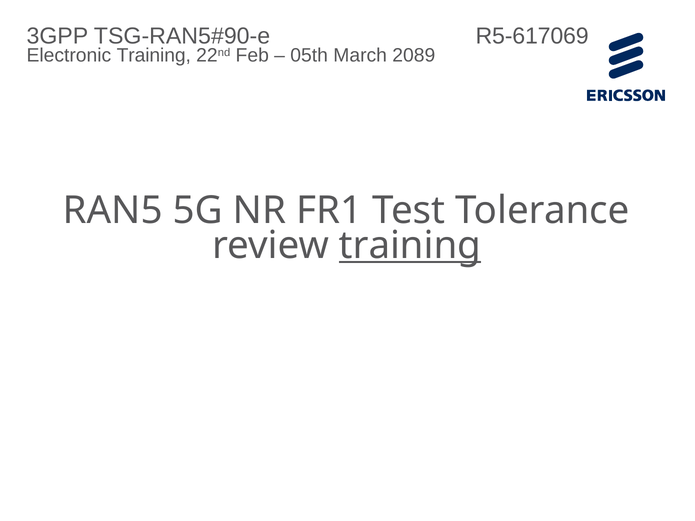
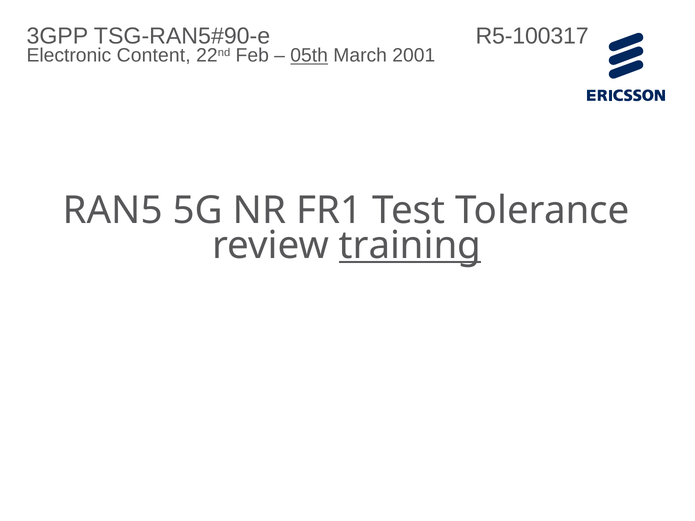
R5-617069: R5-617069 -> R5-100317 (532, 36)
Electronic Training: Training -> Content (154, 56)
05th underline: none -> present (309, 56)
2089: 2089 -> 2001 (414, 56)
